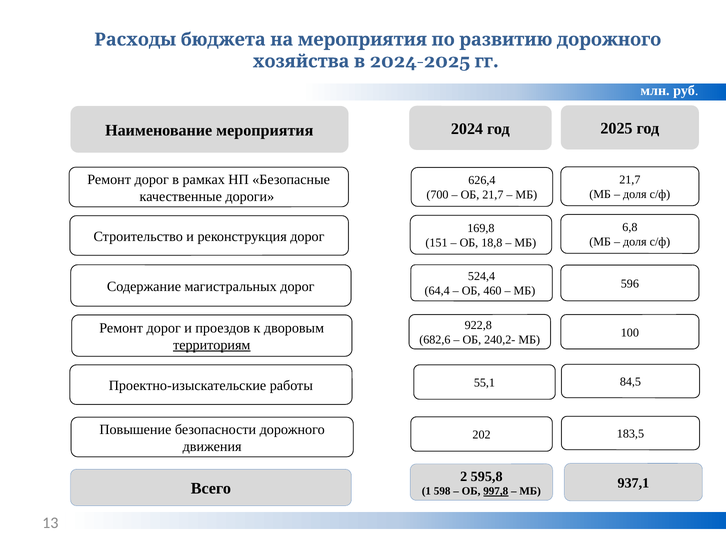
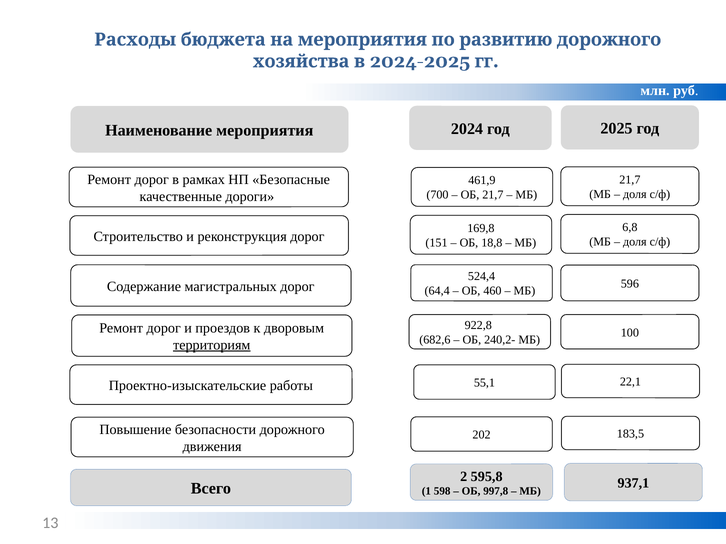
626,4: 626,4 -> 461,9 (482, 181)
84,5: 84,5 -> 22,1 (630, 382)
997,8 underline: present -> none (496, 492)
